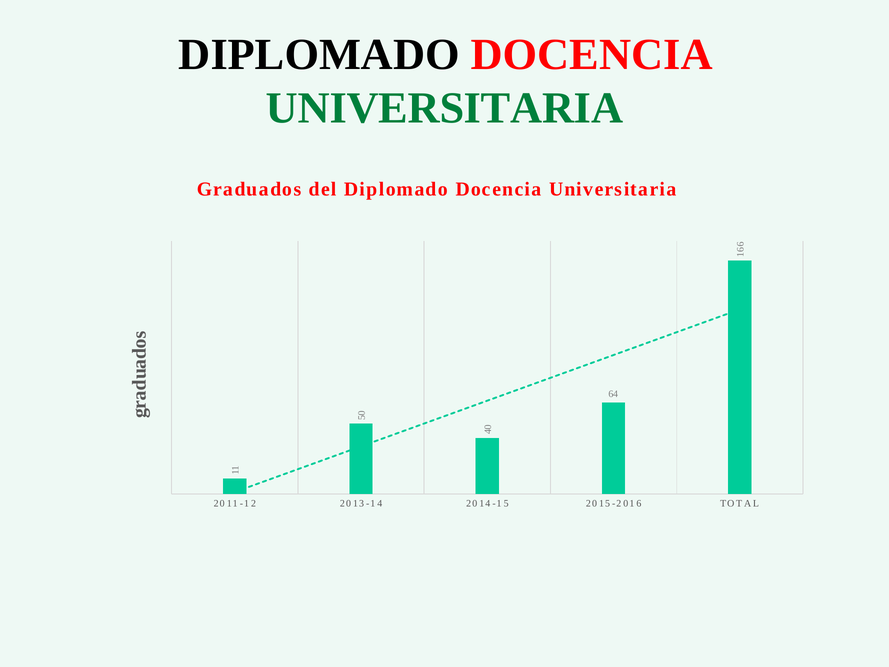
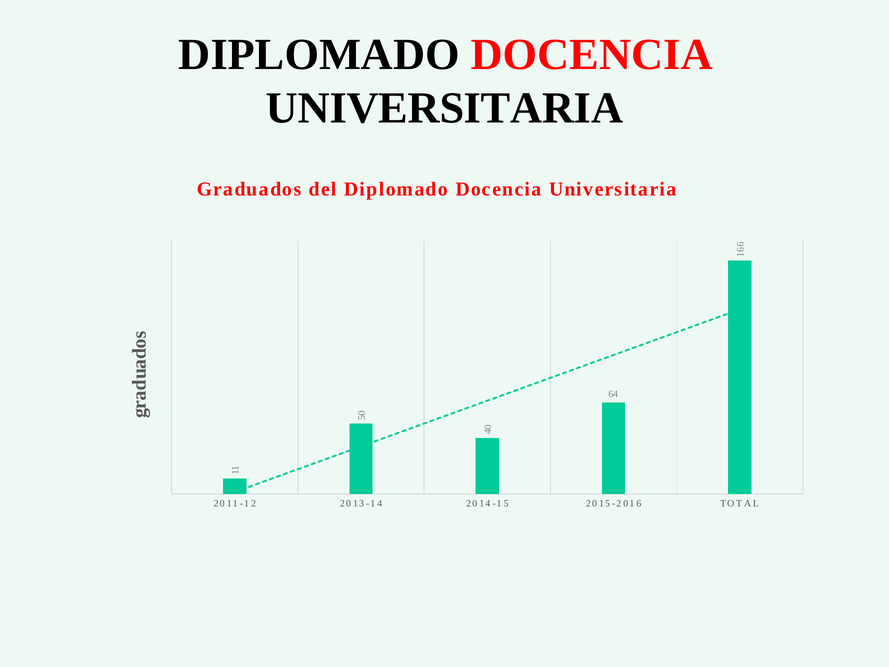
UNIVERSITARIA colour: green -> black (444, 108)
